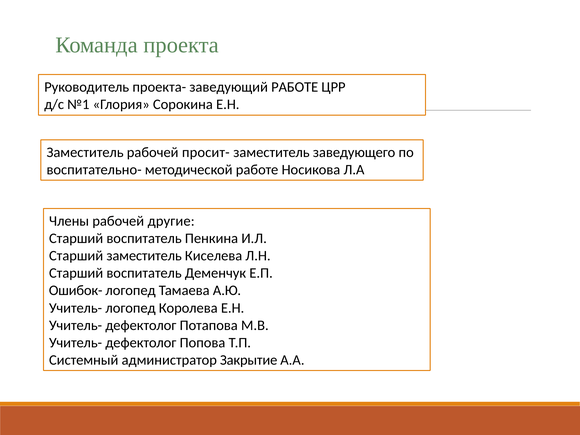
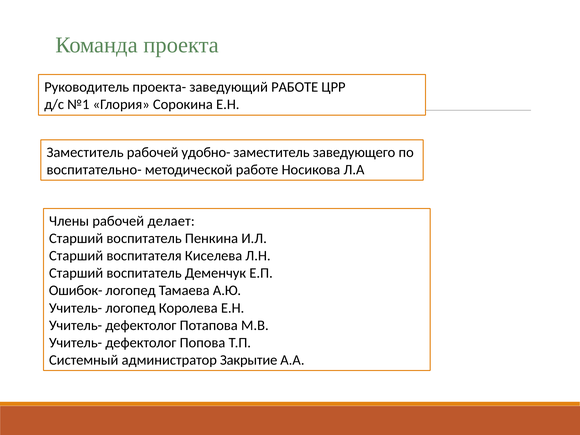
просит-: просит- -> удобно- (206, 152)
другие: другие -> делает (171, 221)
Старший заместитель: заместитель -> воспитателя (144, 256)
